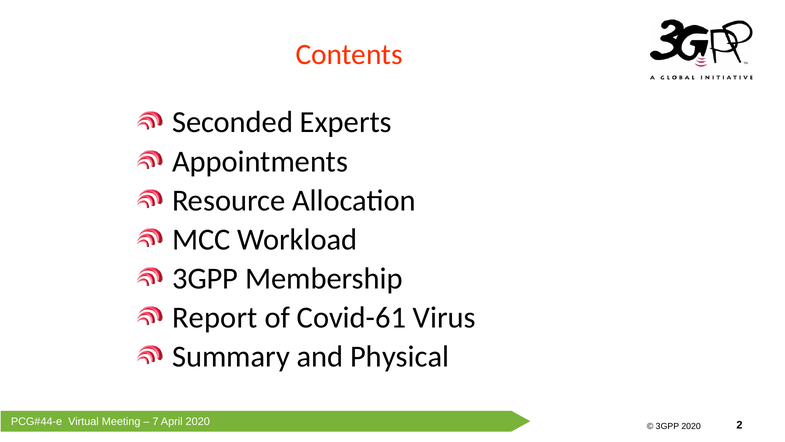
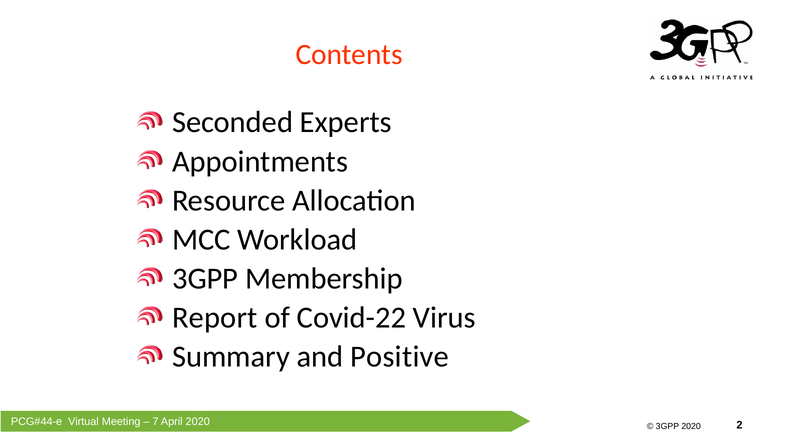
Covid-61: Covid-61 -> Covid-22 (351, 317)
Physical: Physical -> Positive (400, 356)
